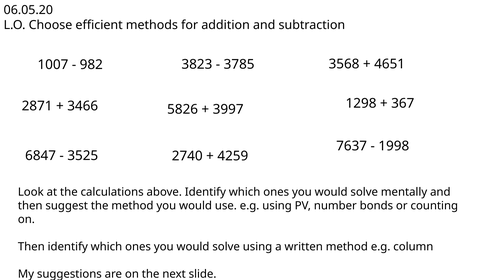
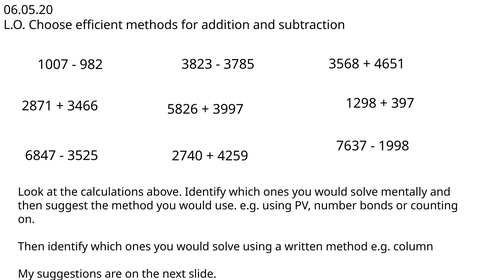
367: 367 -> 397 (403, 104)
